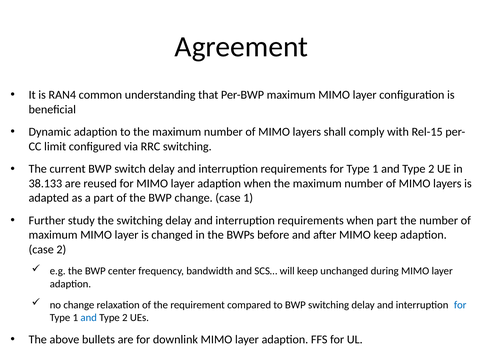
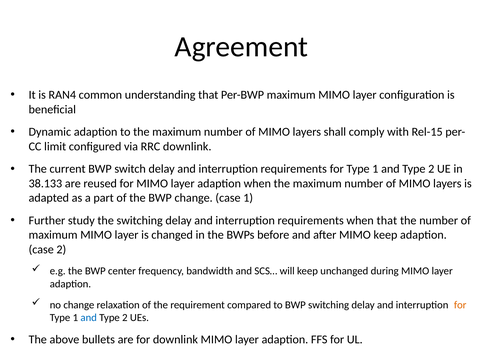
RRC switching: switching -> downlink (187, 147)
when part: part -> that (387, 221)
for colour: blue -> orange (460, 305)
